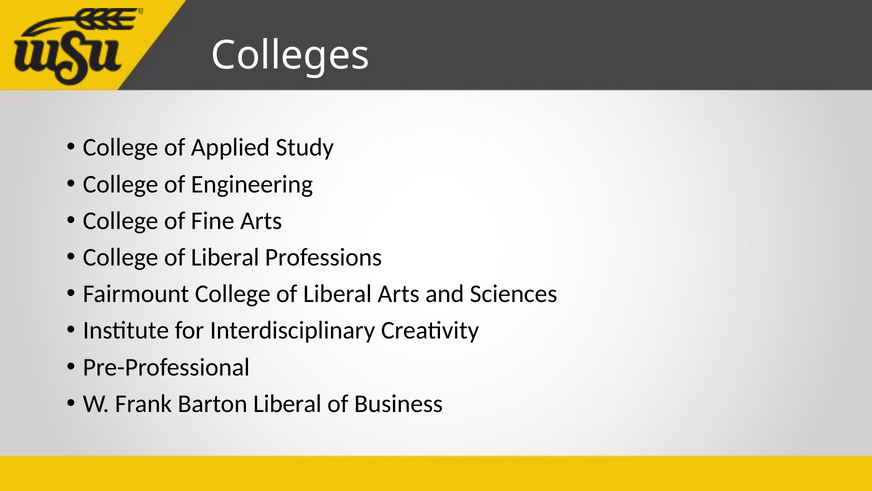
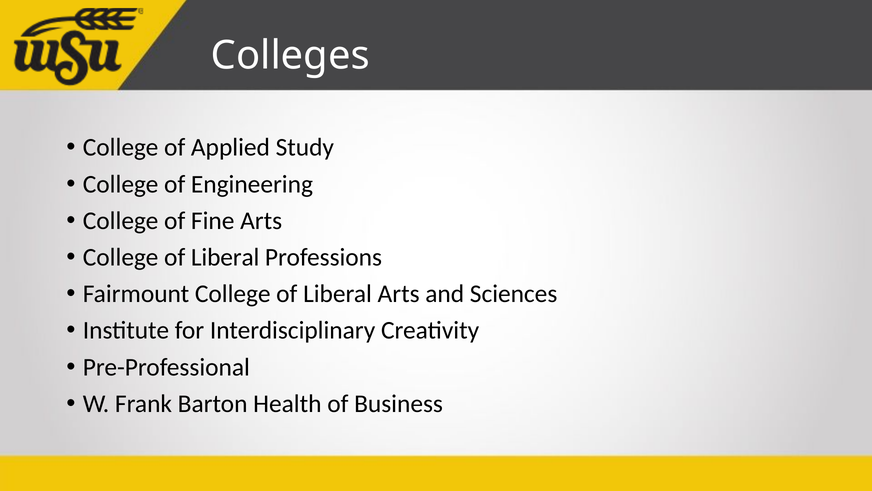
Barton Liberal: Liberal -> Health (287, 403)
